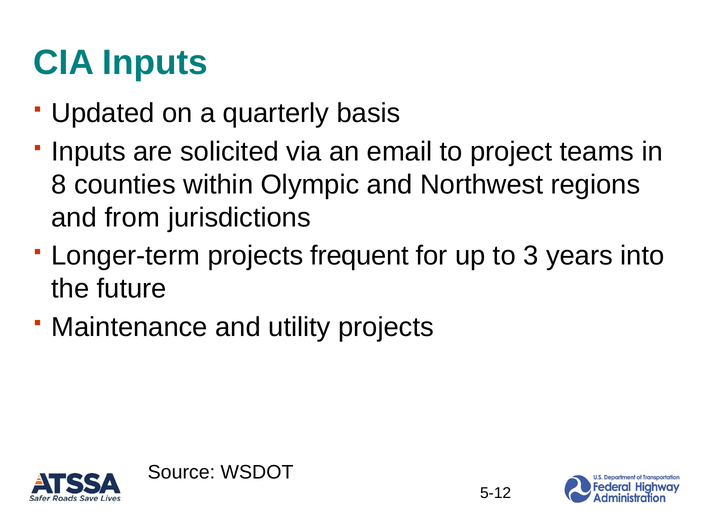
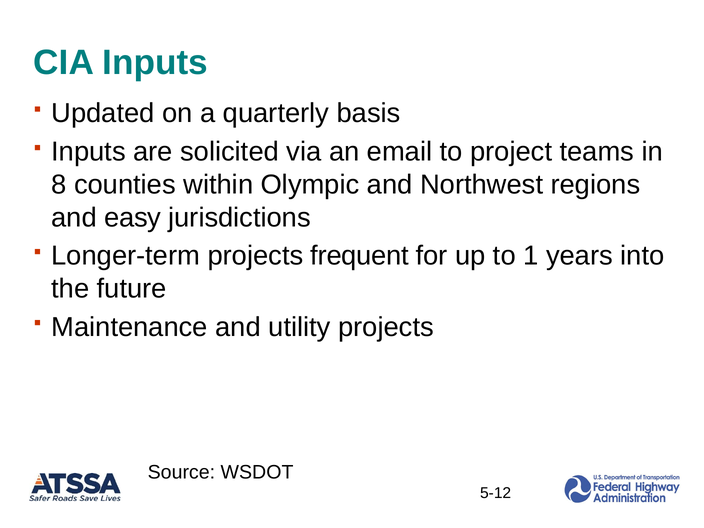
from: from -> easy (133, 217)
3: 3 -> 1 (531, 256)
